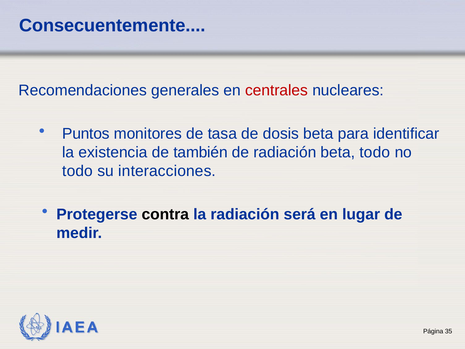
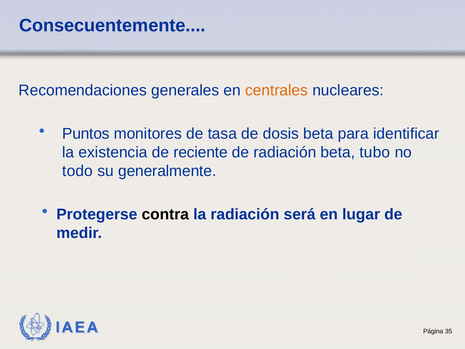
centrales colour: red -> orange (277, 90)
también: también -> reciente (201, 152)
beta todo: todo -> tubo (375, 152)
interacciones: interacciones -> generalmente (167, 171)
